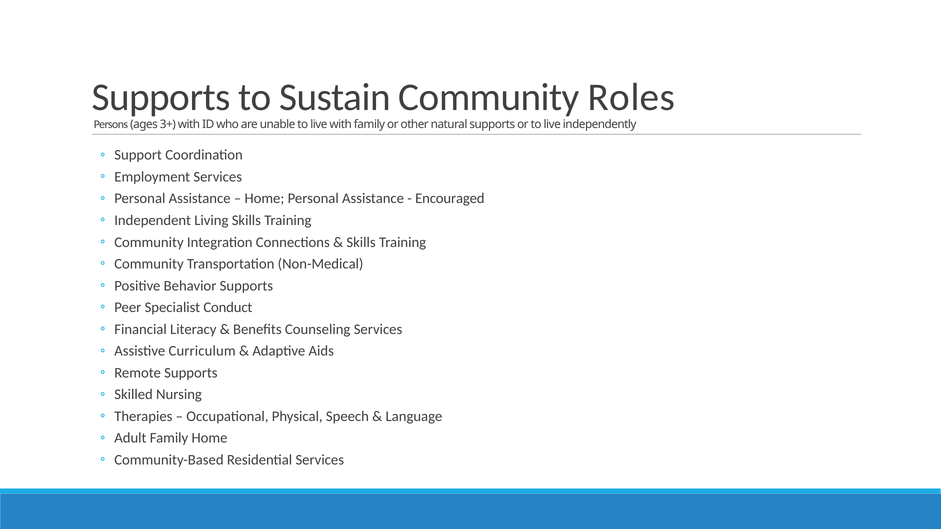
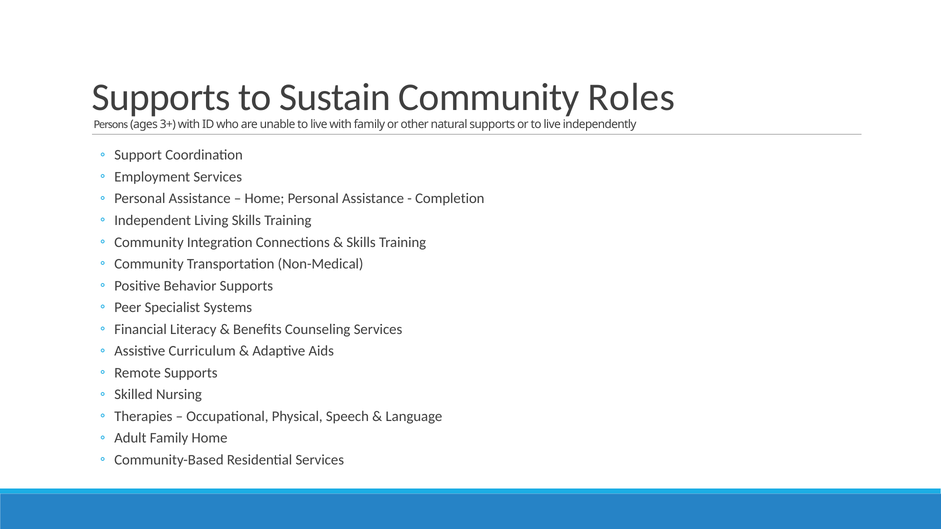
Encouraged: Encouraged -> Completion (450, 199)
Conduct: Conduct -> Systems (228, 308)
